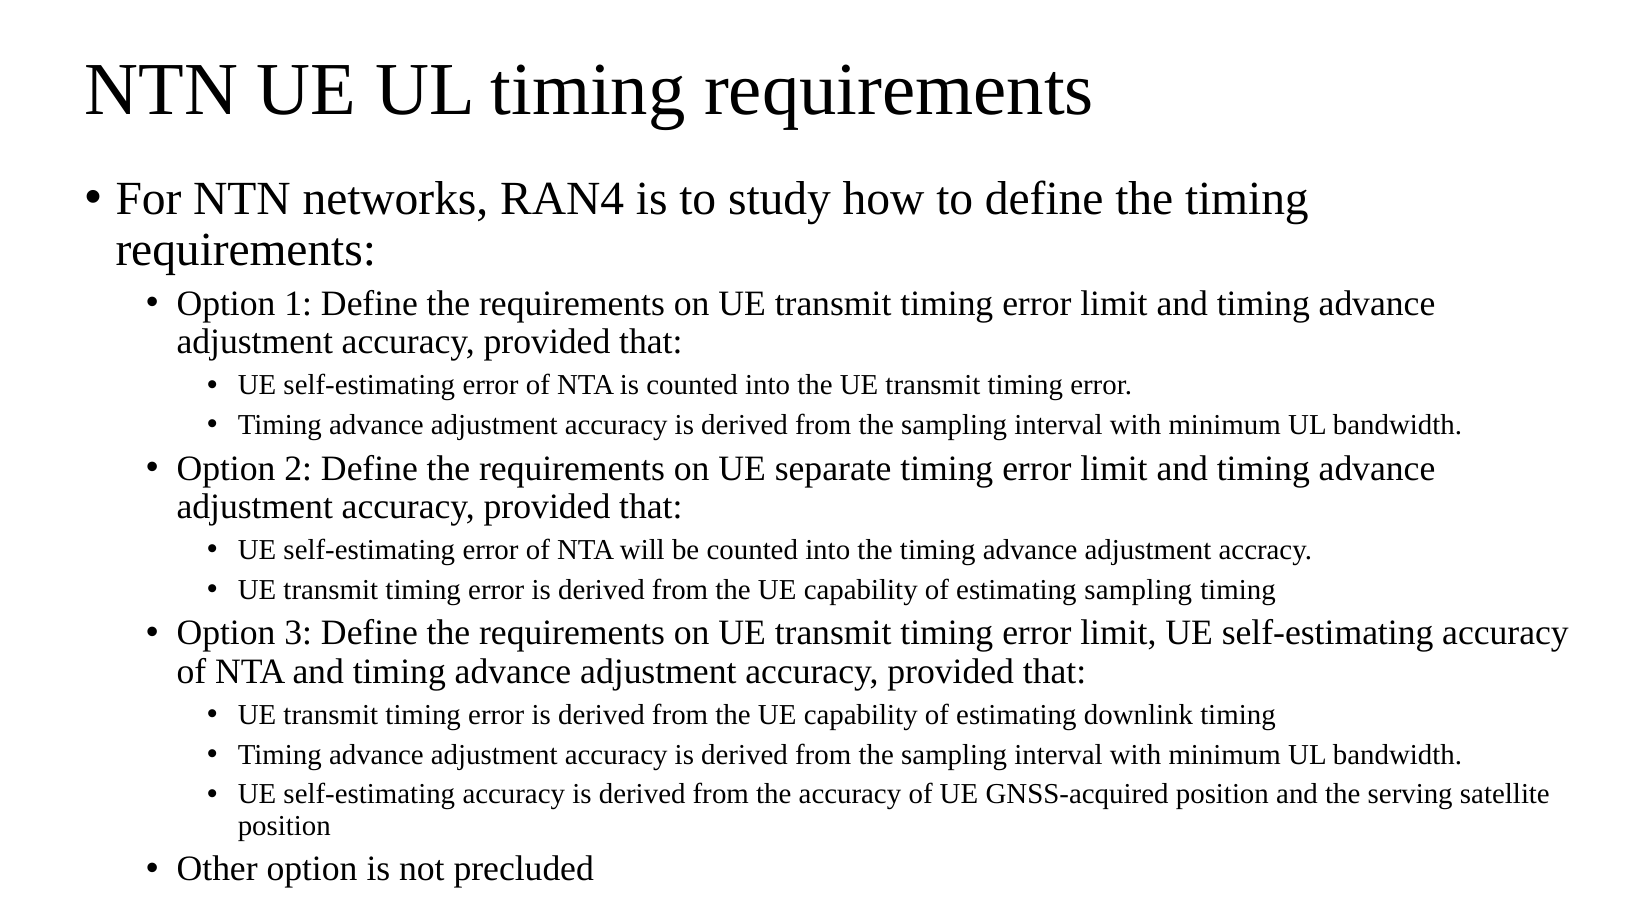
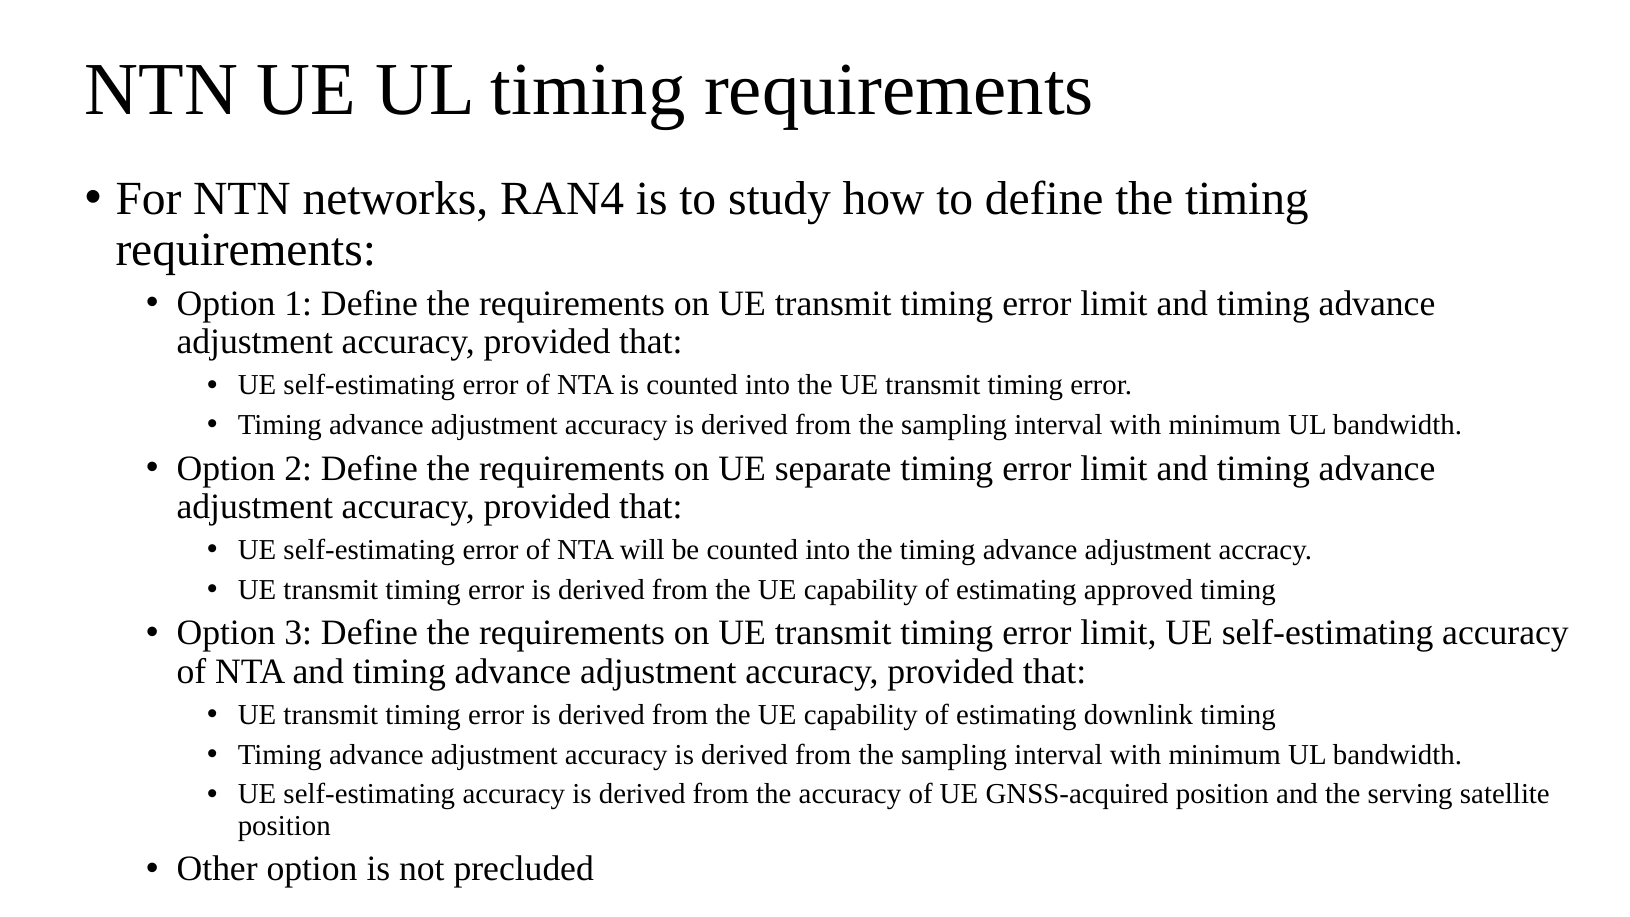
estimating sampling: sampling -> approved (1138, 590)
